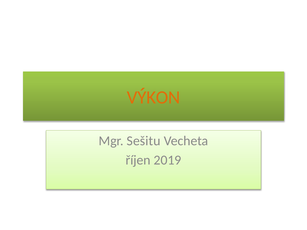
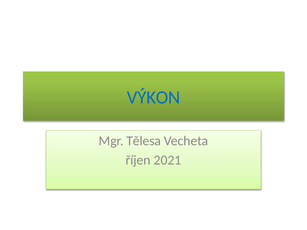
VÝKON colour: orange -> blue (154, 98)
Sešitu: Sešitu -> Tělesa (144, 141)
2019: 2019 -> 2021 (168, 160)
